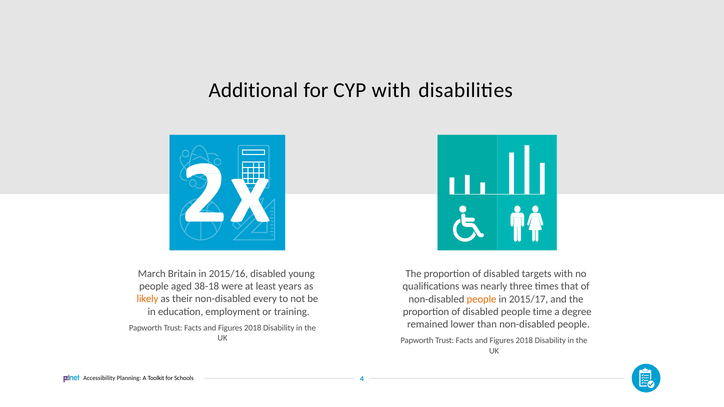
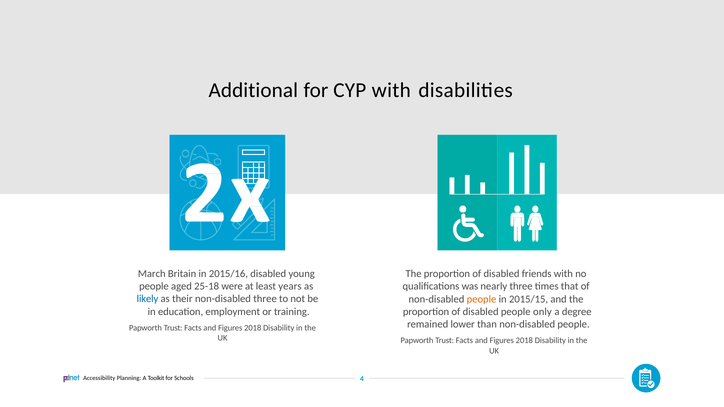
targets: targets -> friends (537, 274)
38-18: 38-18 -> 25-18 (207, 286)
likely colour: orange -> blue (148, 299)
non-disabled every: every -> three (265, 299)
2015/17: 2015/17 -> 2015/15 (529, 299)
time: time -> only (542, 312)
